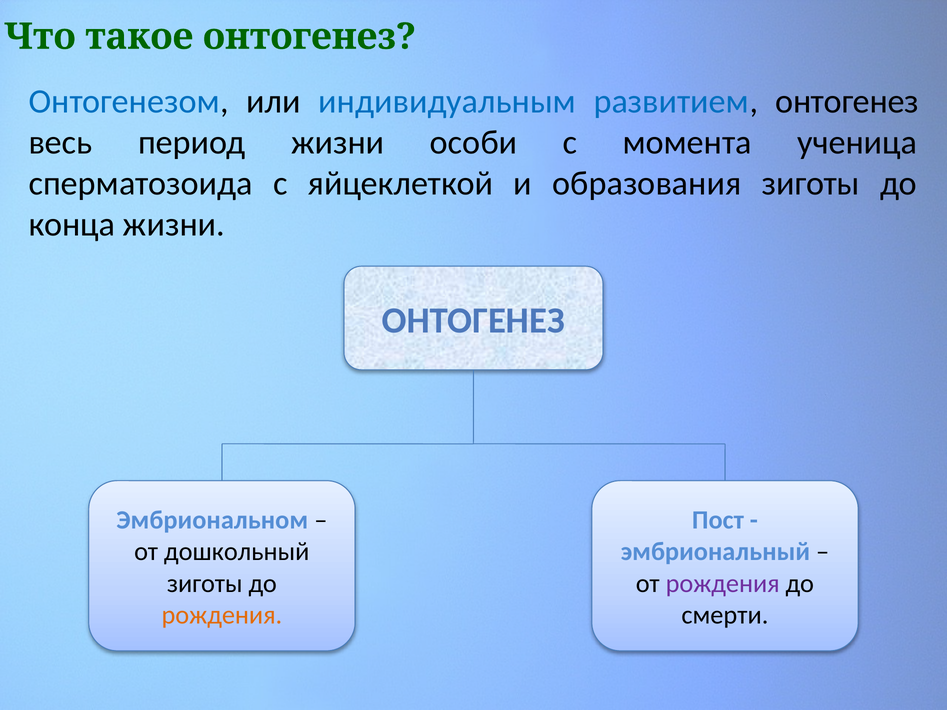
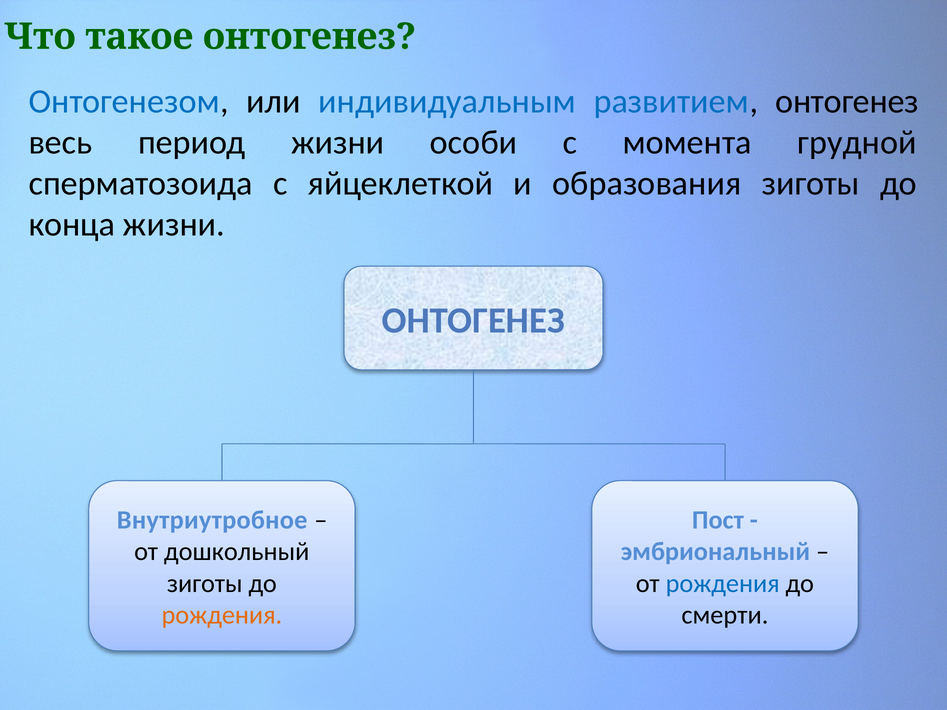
ученица: ученица -> грудной (857, 143)
Эмбриональном: Эмбриональном -> Внутриутробное (212, 520)
рождения colour: purple -> blue (723, 584)
